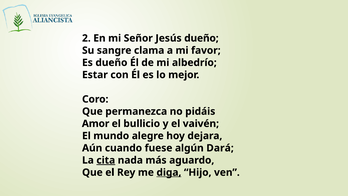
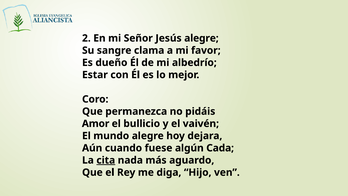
Jesús dueño: dueño -> alegre (201, 38)
Dará: Dará -> Cada (220, 148)
diga underline: present -> none (169, 172)
